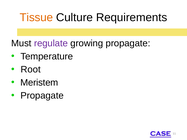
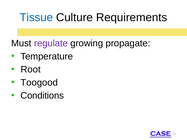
Tissue colour: orange -> blue (36, 17)
Meristem: Meristem -> Toogood (39, 83)
Propagate: Propagate -> Conditions (42, 96)
